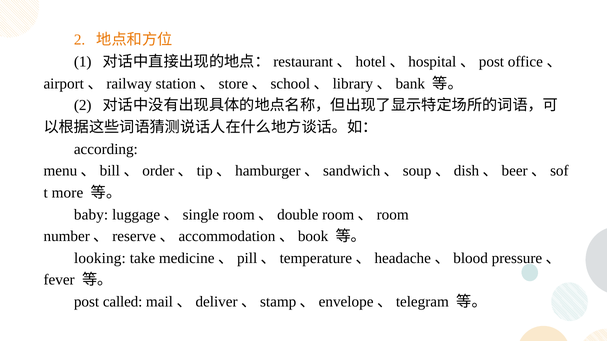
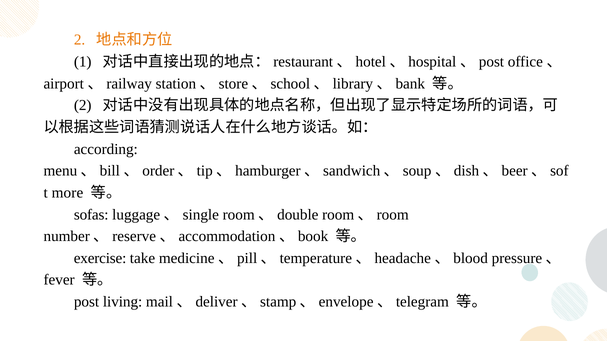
baby: baby -> sofas (91, 215)
looking: looking -> exercise (100, 258)
called: called -> living (123, 302)
